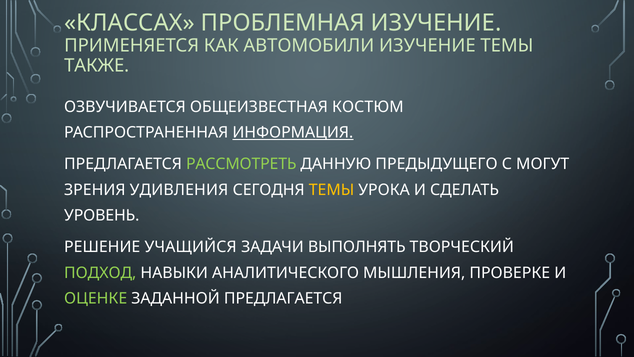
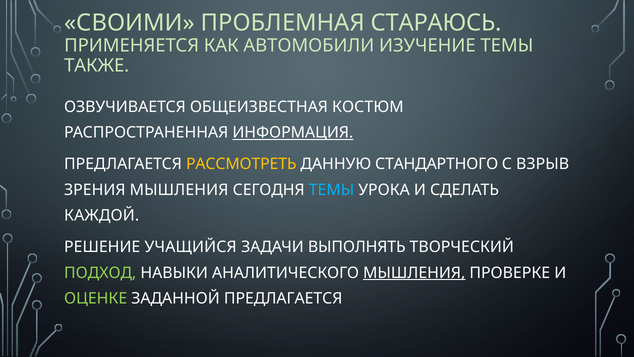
КЛАССАХ: КЛАССАХ -> СВОИМИ (130, 23)
ПРОБЛЕМНАЯ ИЗУЧЕНИЕ: ИЗУЧЕНИЕ -> СТАРАЮСЬ (436, 23)
РАССМОТРЕТЬ colour: light green -> yellow (241, 164)
ПРЕДЫДУЩЕГО: ПРЕДЫДУЩЕГО -> СТАНДАРТНОГО (437, 164)
МОГУТ: МОГУТ -> ВЗРЫВ (543, 164)
ЗРЕНИЯ УДИВЛЕНИЯ: УДИВЛЕНИЯ -> МЫШЛЕНИЯ (179, 190)
ТЕМЫ colour: yellow -> light blue (332, 190)
УРОВЕНЬ: УРОВЕНЬ -> КАЖДОЙ (102, 215)
МЫШЛЕНИЯ underline: none -> present (414, 273)
